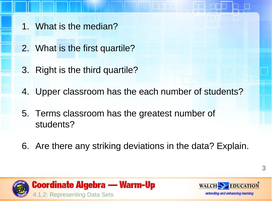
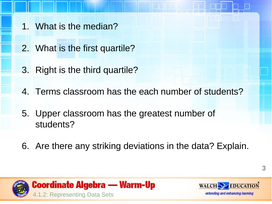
Upper: Upper -> Terms (48, 92)
Terms: Terms -> Upper (48, 114)
